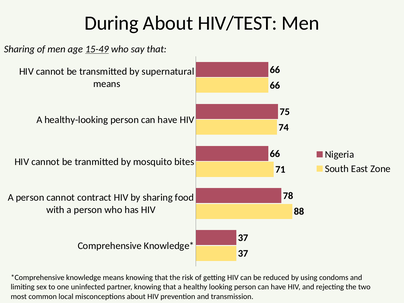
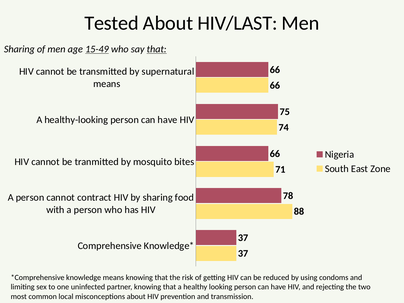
During: During -> Tested (112, 23)
HIV/TEST: HIV/TEST -> HIV/LAST (237, 23)
that underline: none -> present (157, 49)
